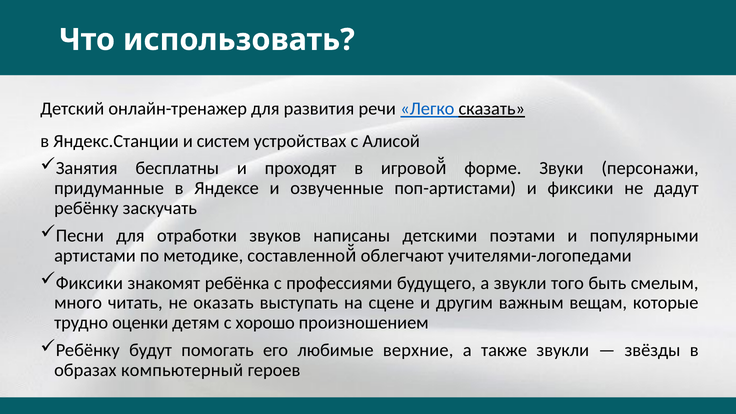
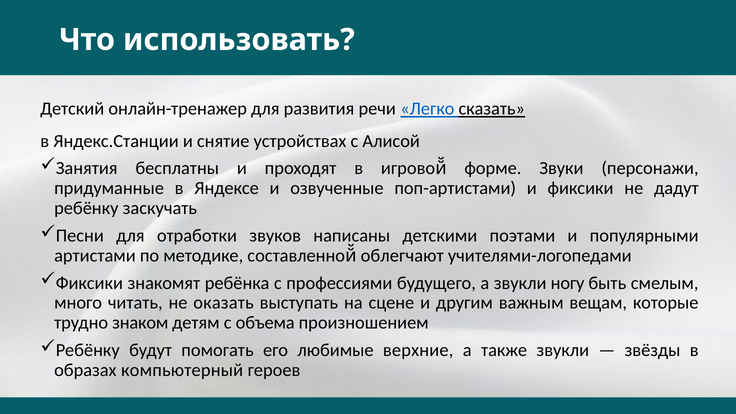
систем: систем -> снятие (223, 141)
того: того -> ногу (568, 283)
оценки: оценки -> знаком (140, 323)
хорошо: хорошо -> объема (265, 323)
